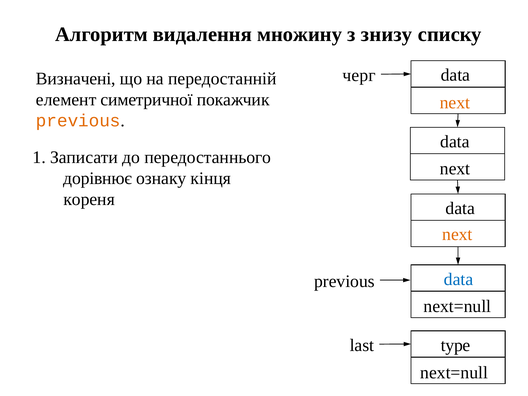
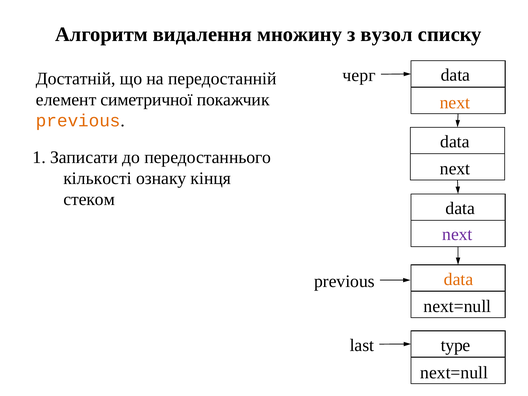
знизу: знизу -> вузол (387, 34)
Визначені: Визначені -> Достатній (76, 79)
дорівнює: дорівнює -> кількості (98, 178)
кореня: кореня -> стеком (89, 200)
next colour: orange -> purple (457, 234)
data colour: blue -> orange (459, 279)
